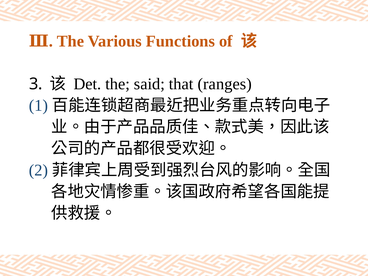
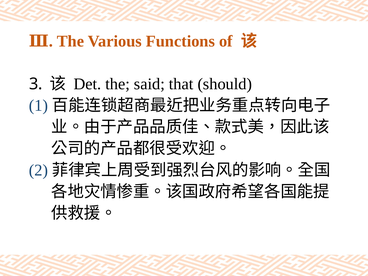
ranges: ranges -> should (225, 84)
